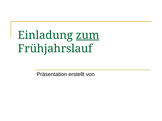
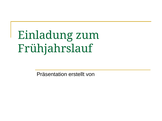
zum underline: present -> none (88, 35)
